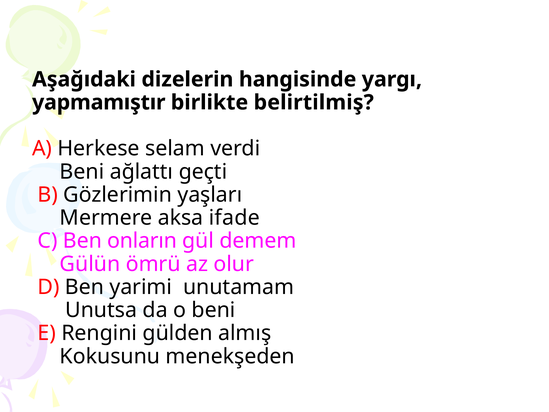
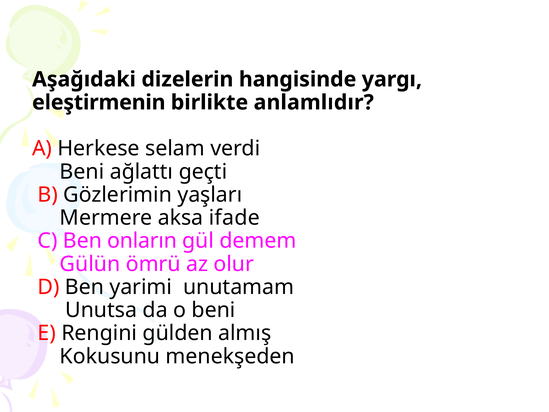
yapmamıştır: yapmamıştır -> eleştirmenin (99, 102)
belirtilmiş: belirtilmiş -> anlamlıdır (314, 102)
